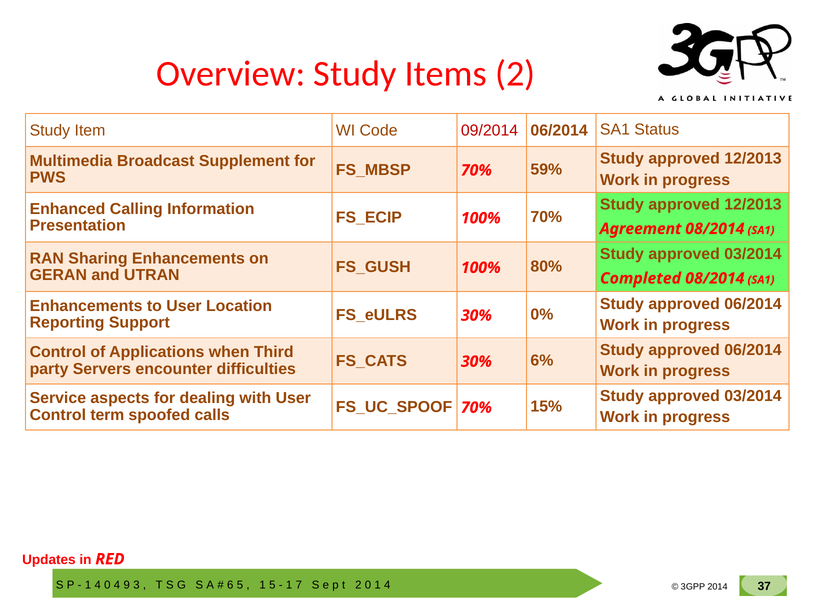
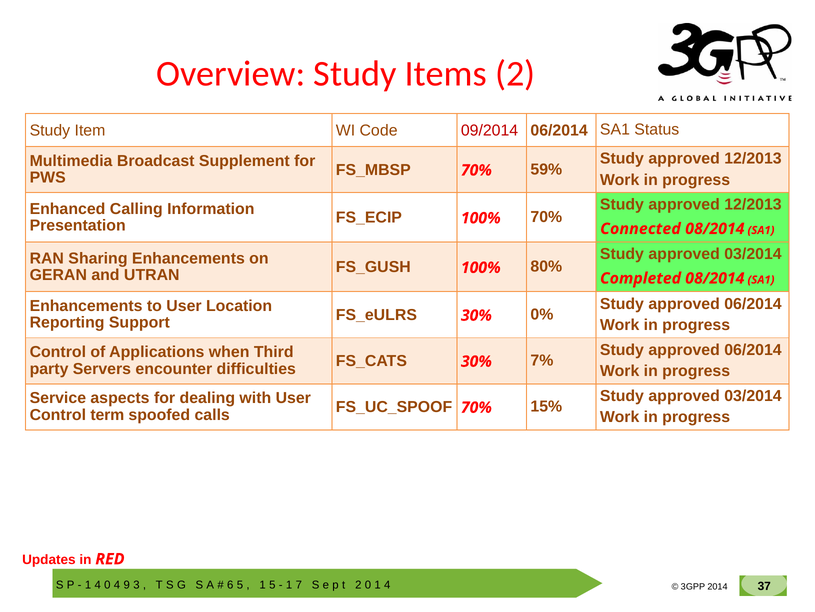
Agreement: Agreement -> Connected (640, 229)
6%: 6% -> 7% (542, 360)
